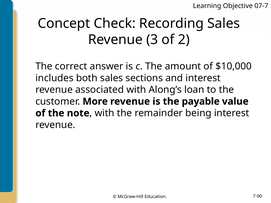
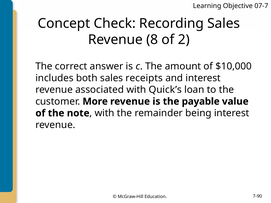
3: 3 -> 8 (152, 40)
sections: sections -> receipts (144, 78)
Along’s: Along’s -> Quick’s (165, 90)
